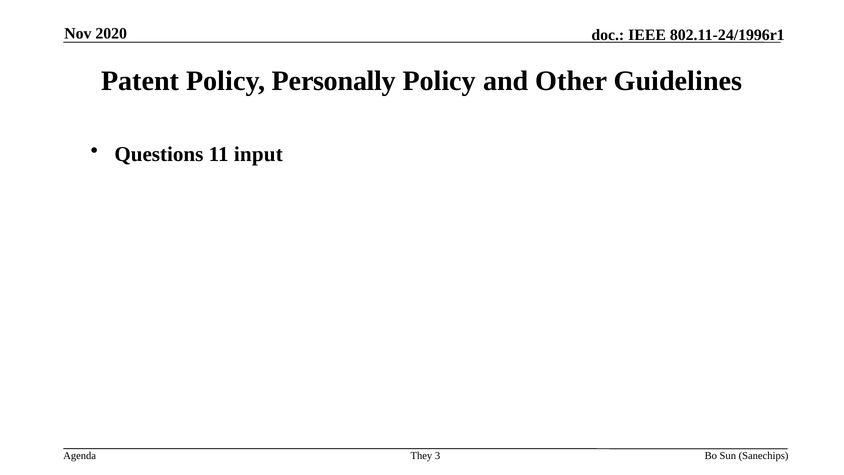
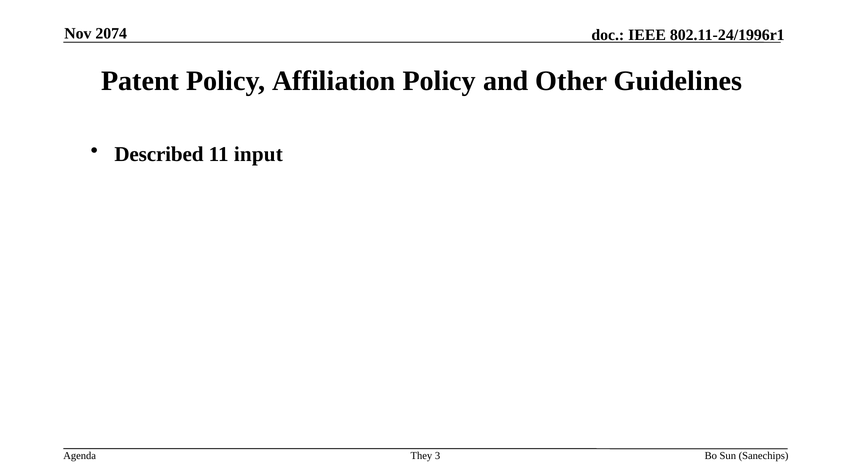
2020: 2020 -> 2074 (111, 34)
Personally: Personally -> Affiliation (334, 81)
Questions: Questions -> Described (159, 154)
